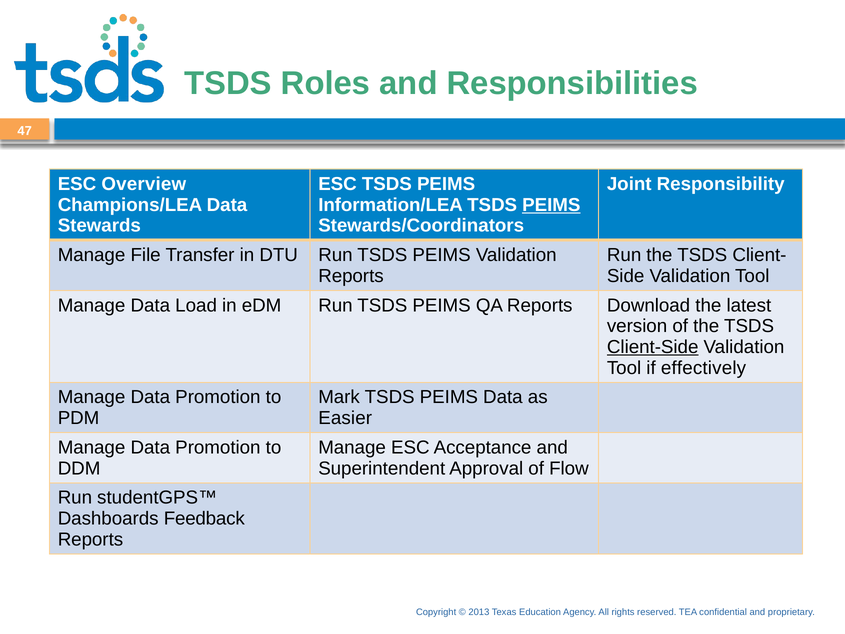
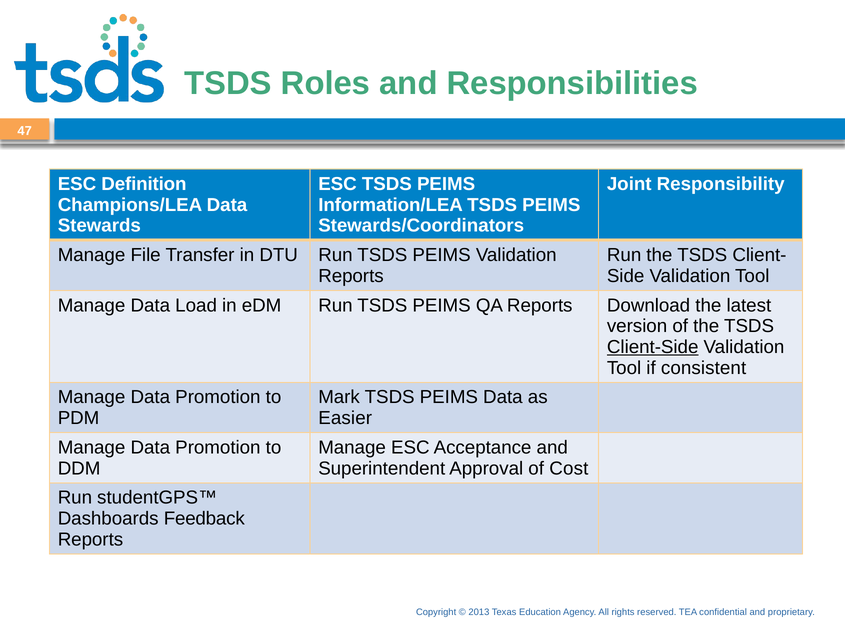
Overview: Overview -> Definition (144, 184)
PEIMS underline: present -> none (551, 205)
effectively: effectively -> consistent (704, 368)
Flow: Flow -> Cost (569, 468)
